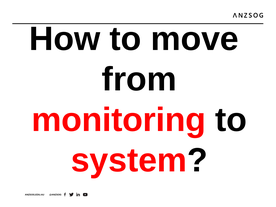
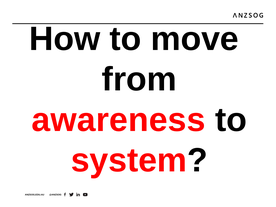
monitoring: monitoring -> awareness (118, 120)
